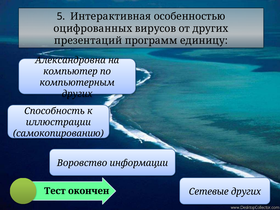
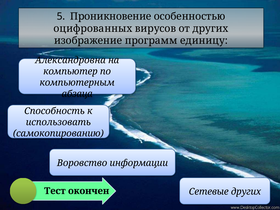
Интерактивная: Интерактивная -> Проникновение (111, 16)
презентаций: презентаций -> изображение (88, 41)
других: других -> абзаца (77, 94)
иллюстрации: иллюстрации -> использовать (58, 122)
